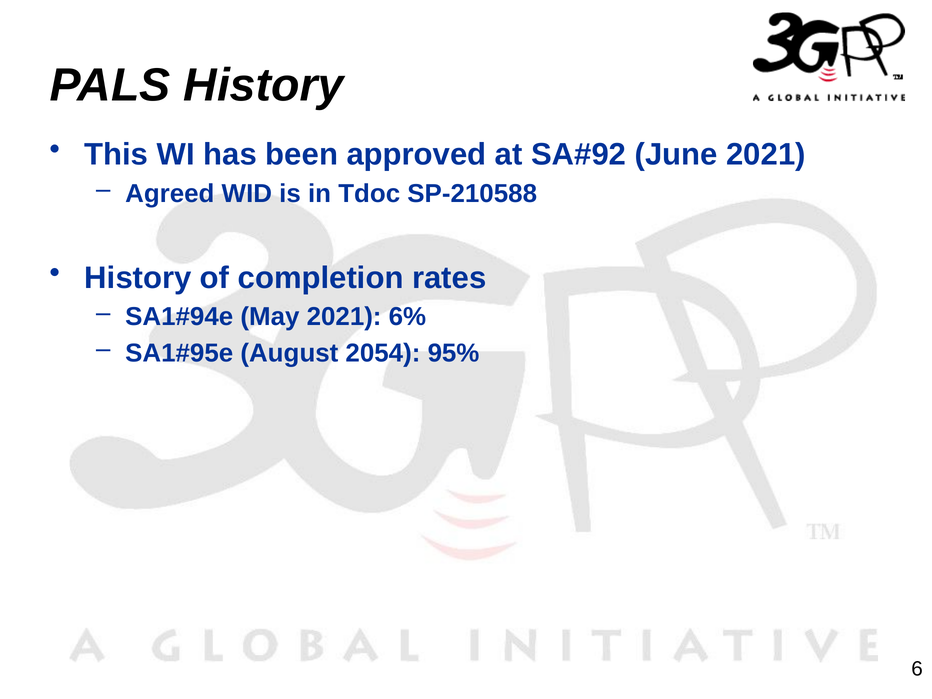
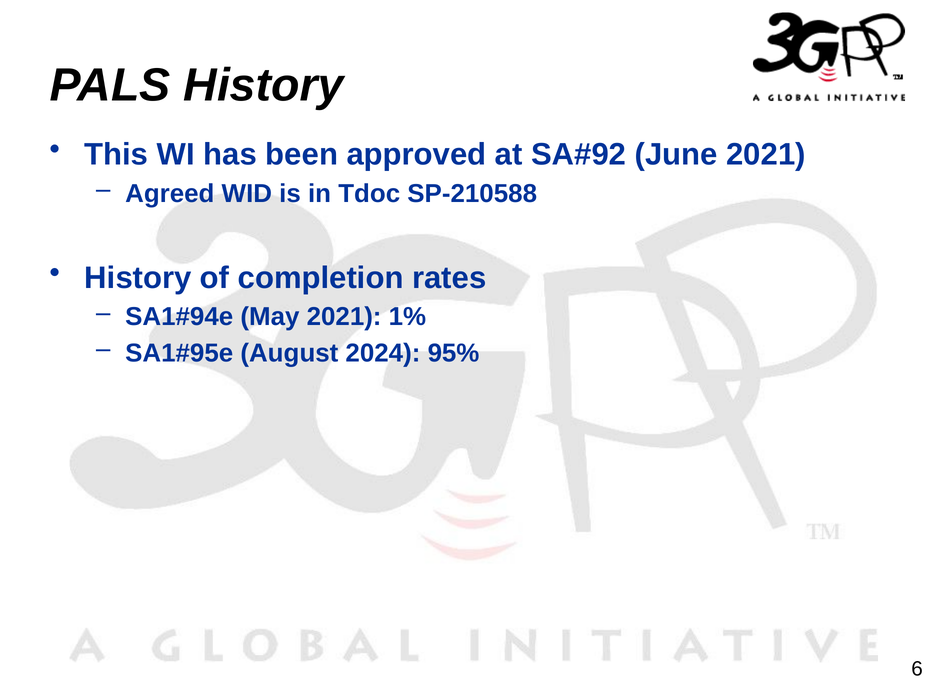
6%: 6% -> 1% (407, 317)
2054: 2054 -> 2024 (383, 353)
